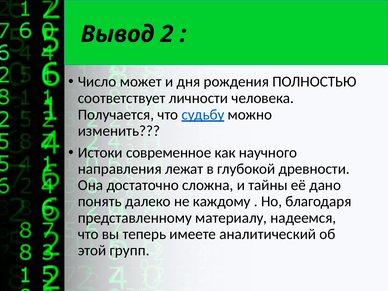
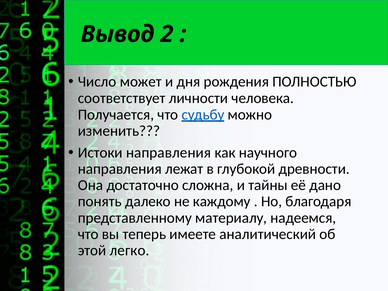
Истоки современное: современное -> направления (169, 153)
групп: групп -> легко (130, 250)
